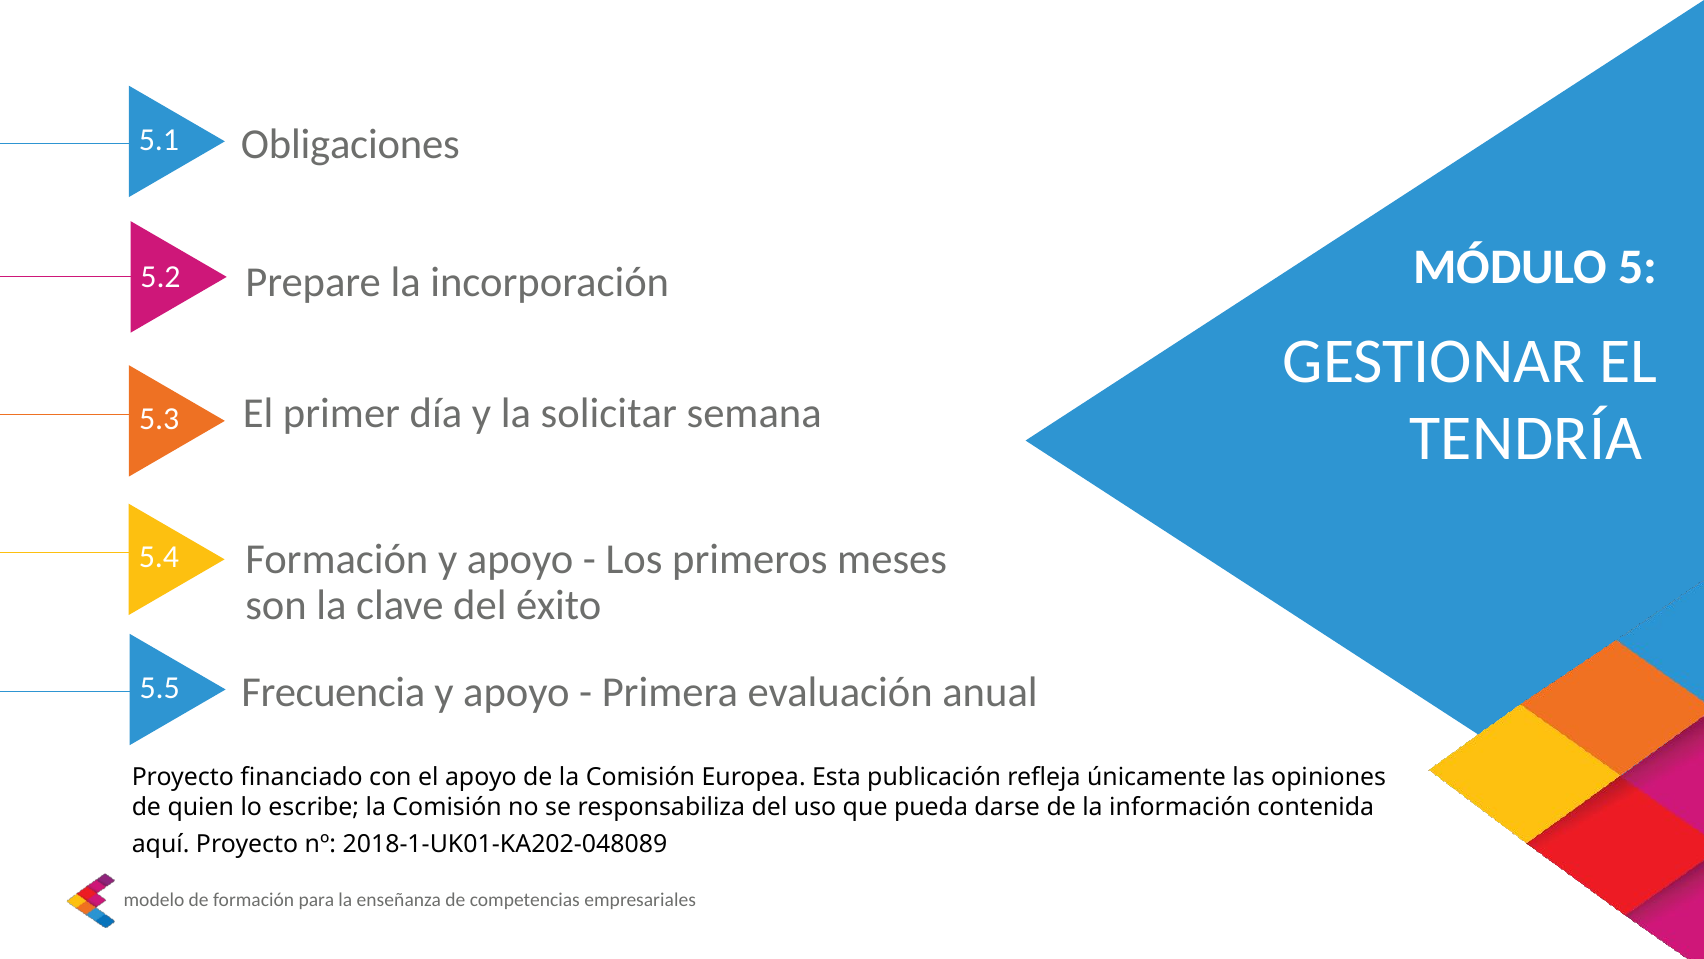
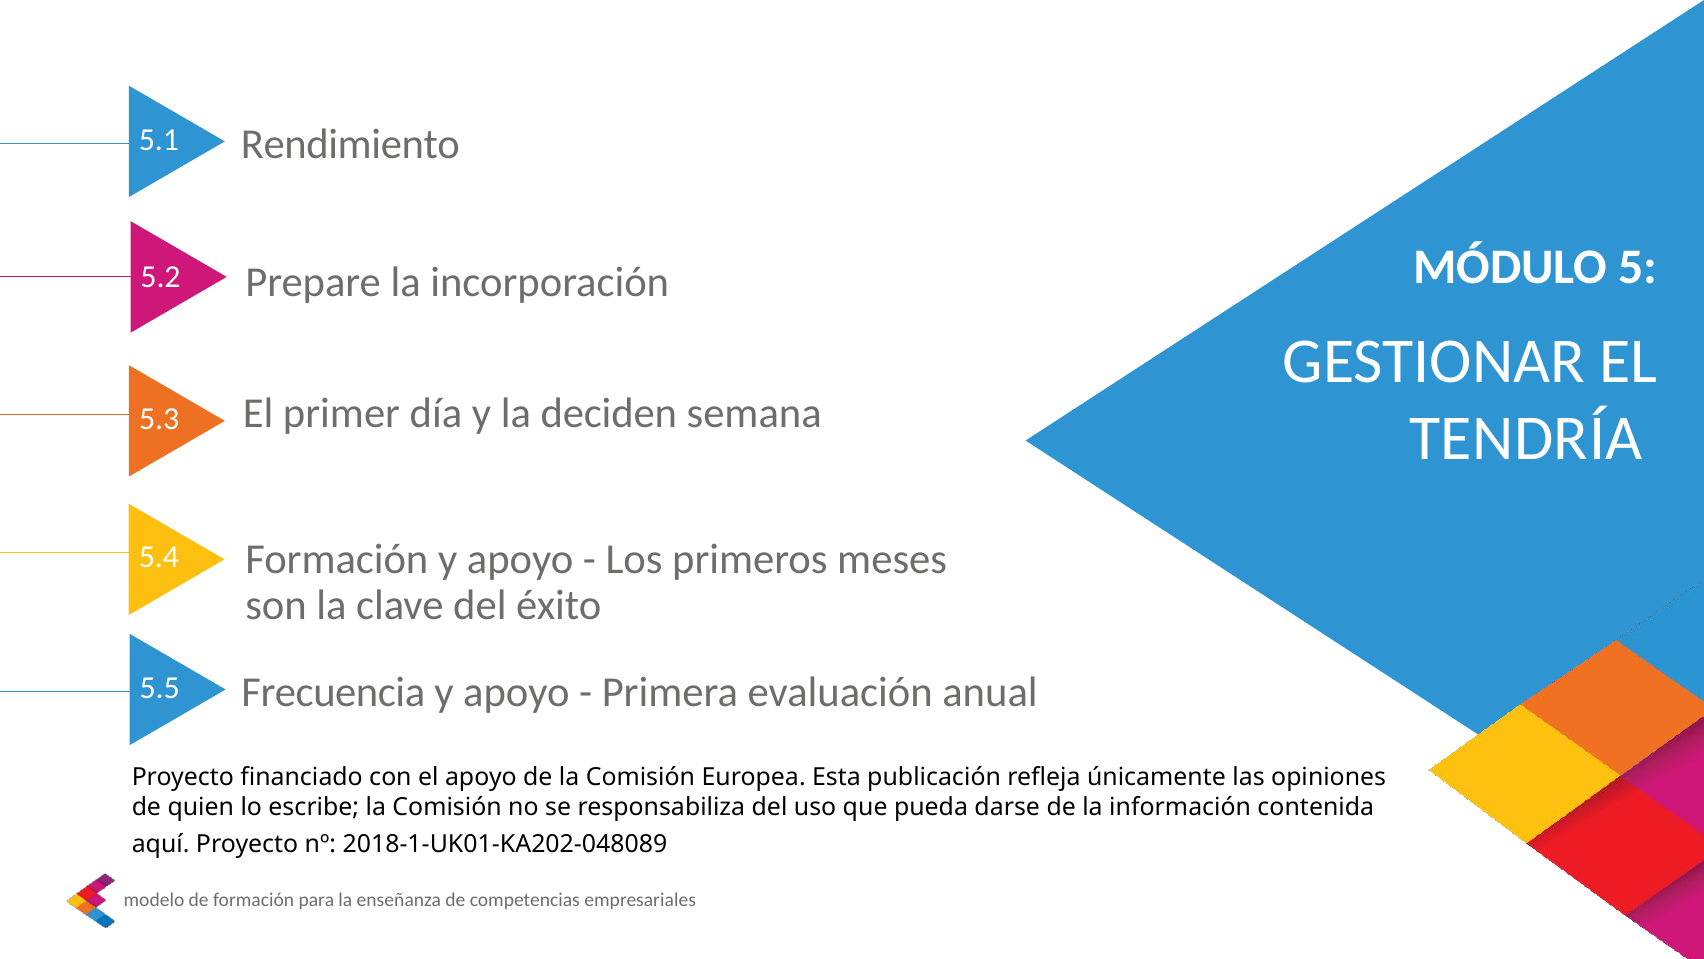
Obligaciones: Obligaciones -> Rendimiento (350, 144)
solicitar: solicitar -> deciden (609, 413)
